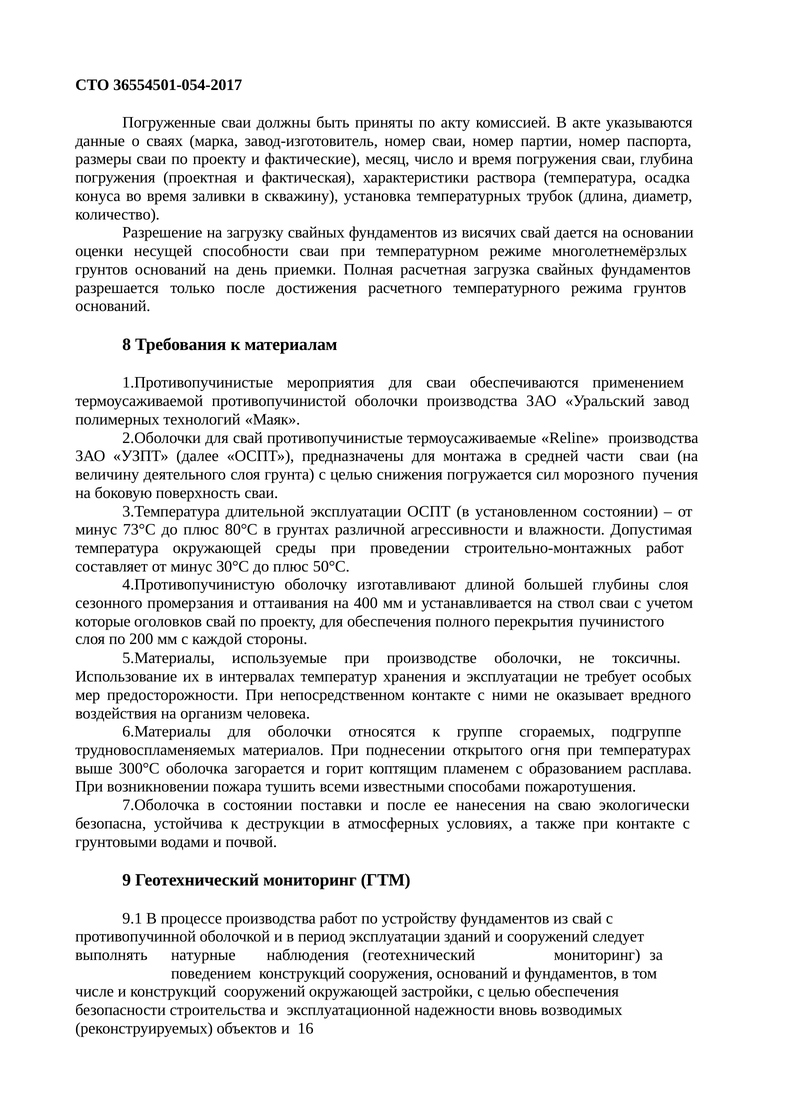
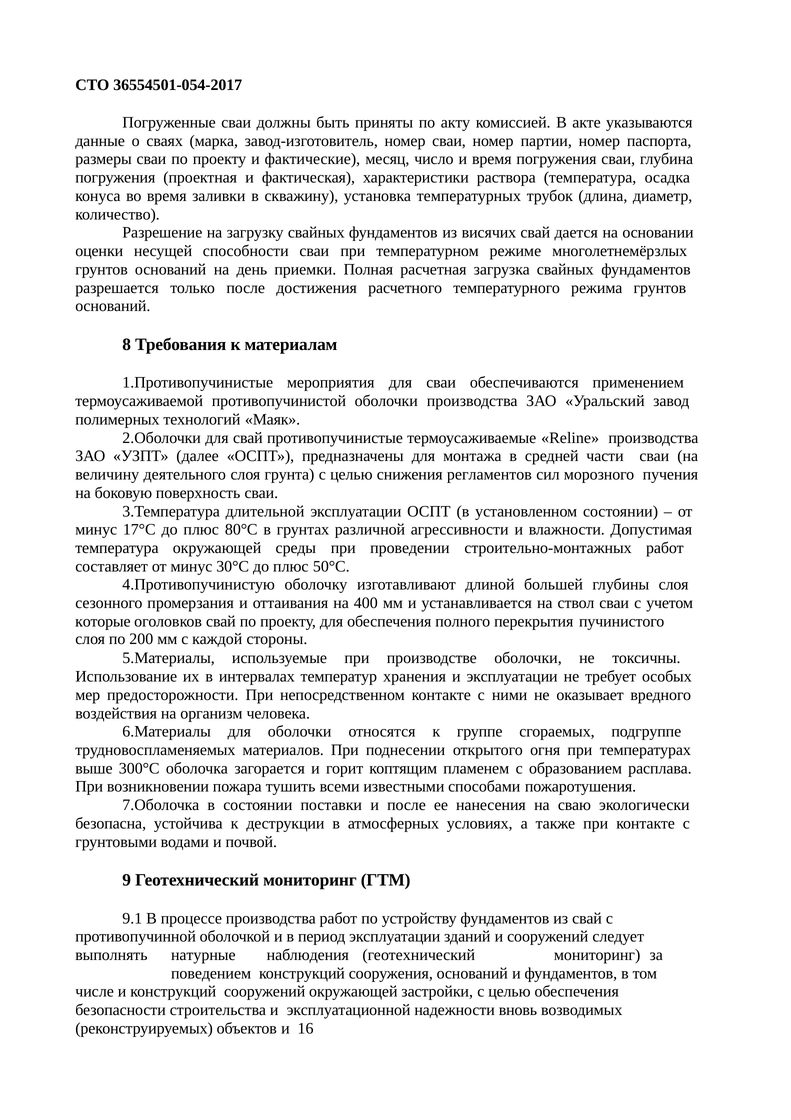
погружается: погружается -> регламентов (489, 474)
73°С: 73°С -> 17°С (139, 529)
